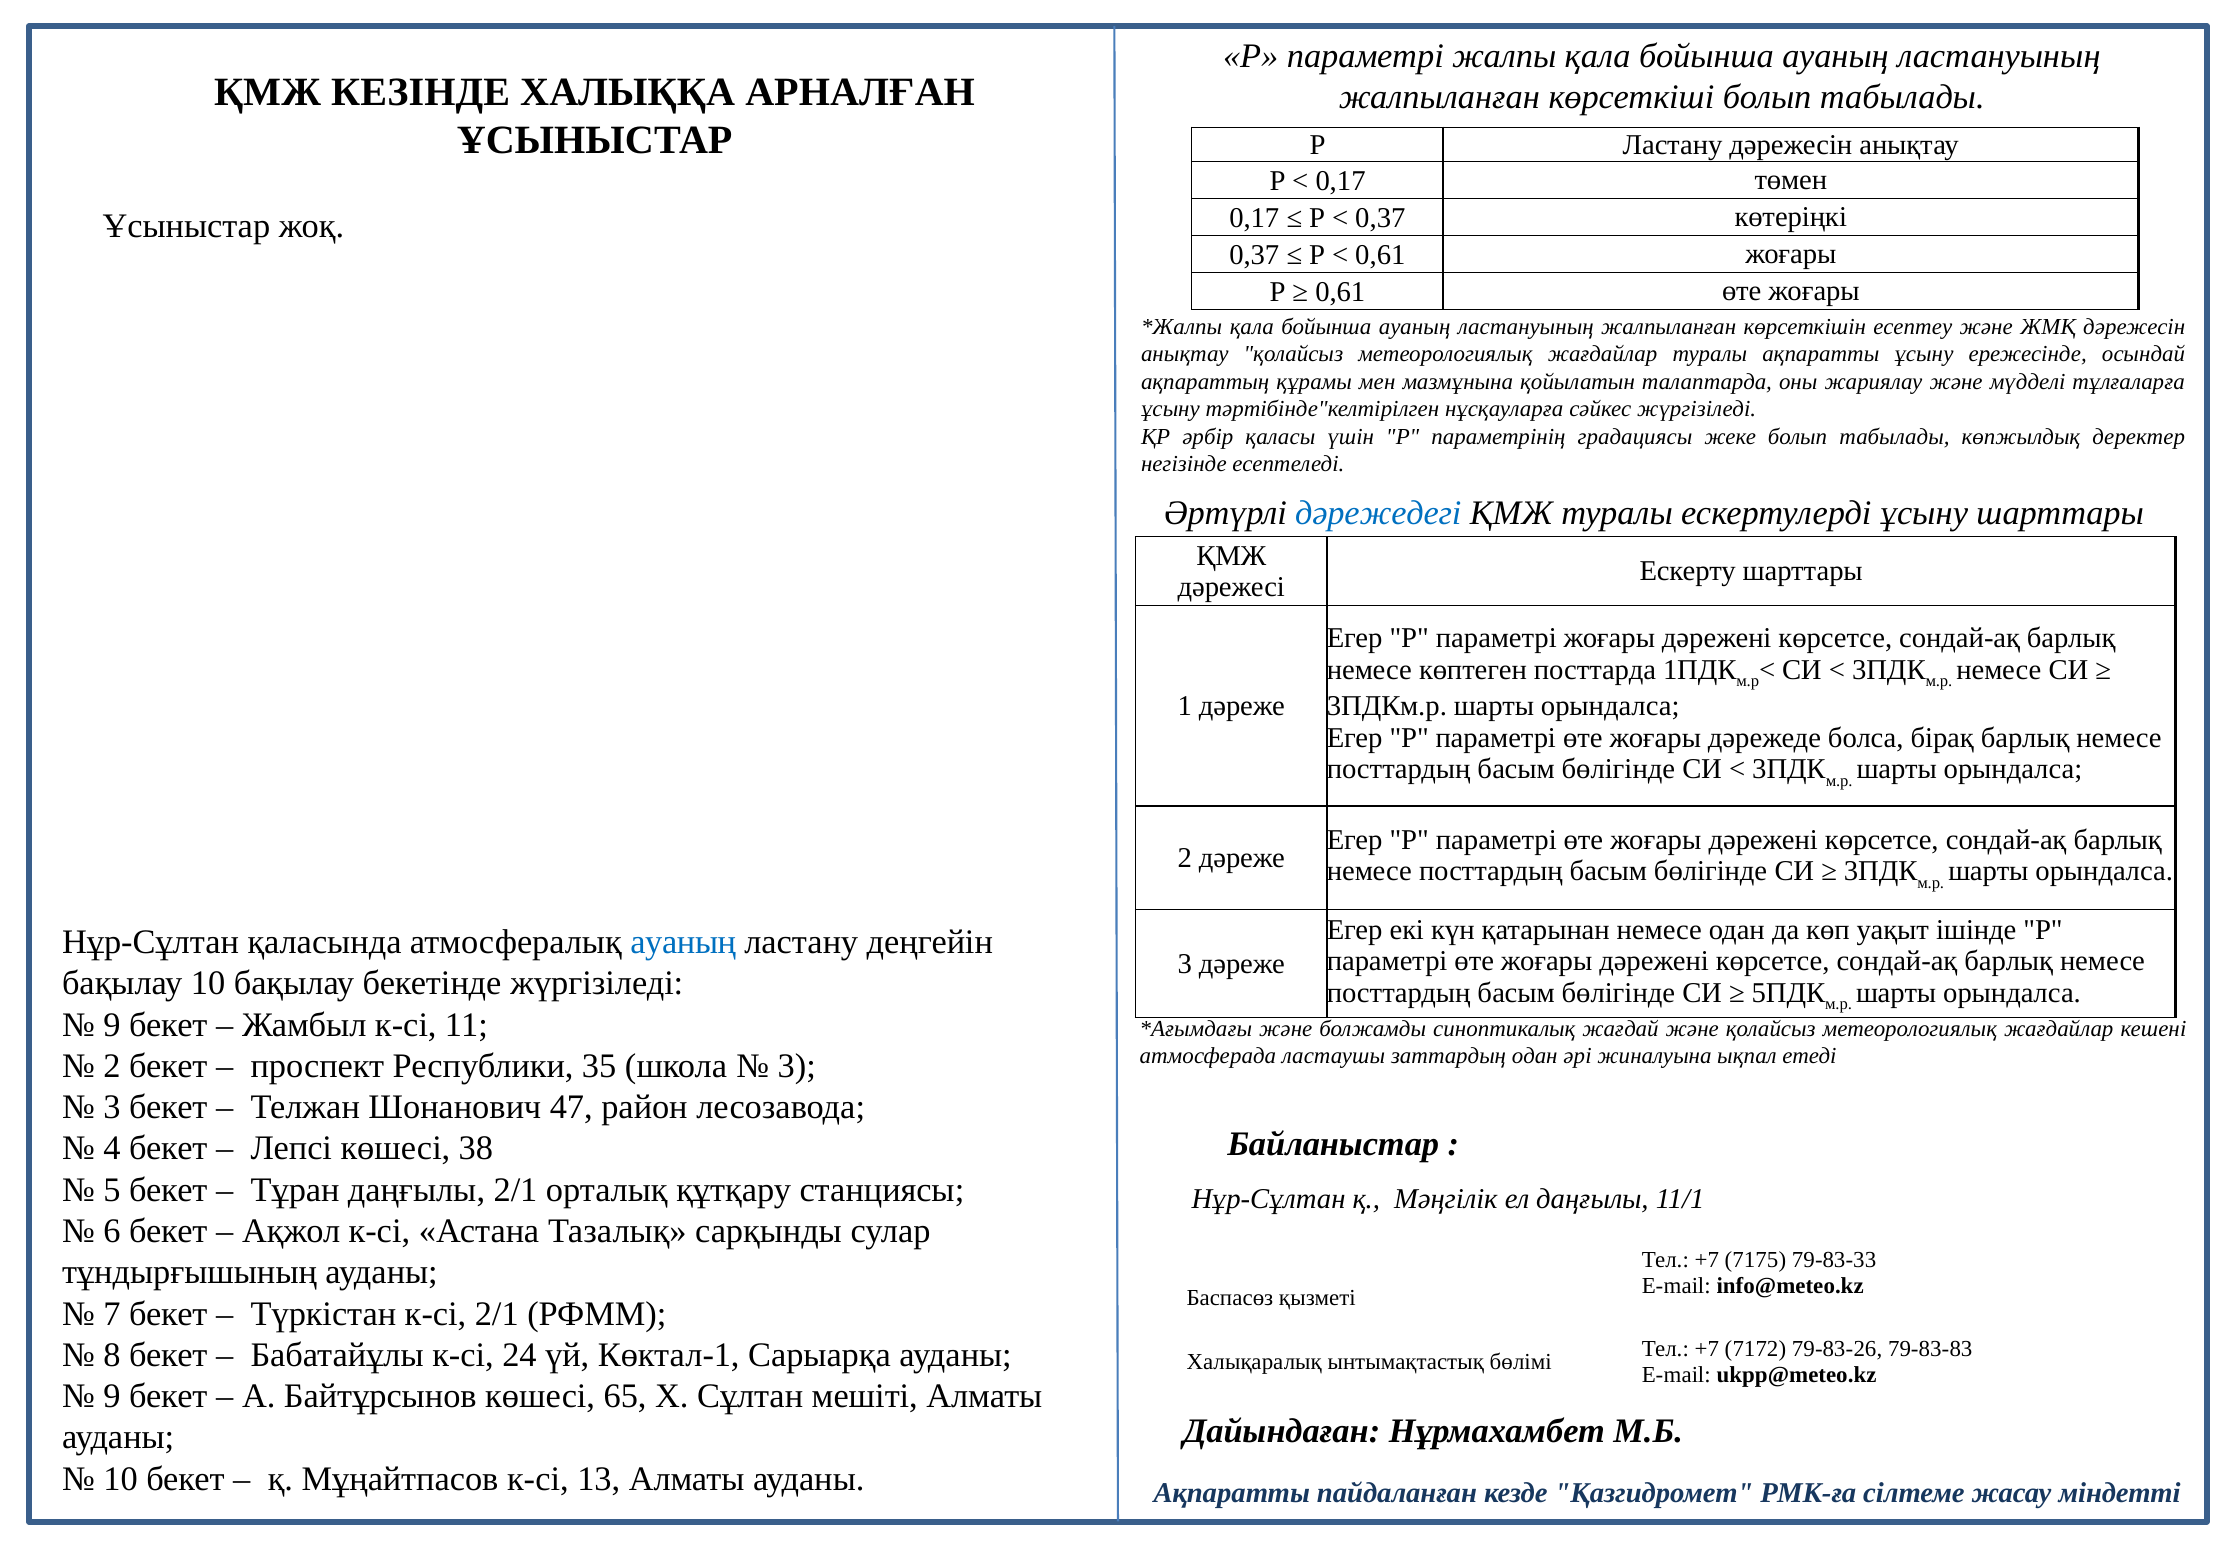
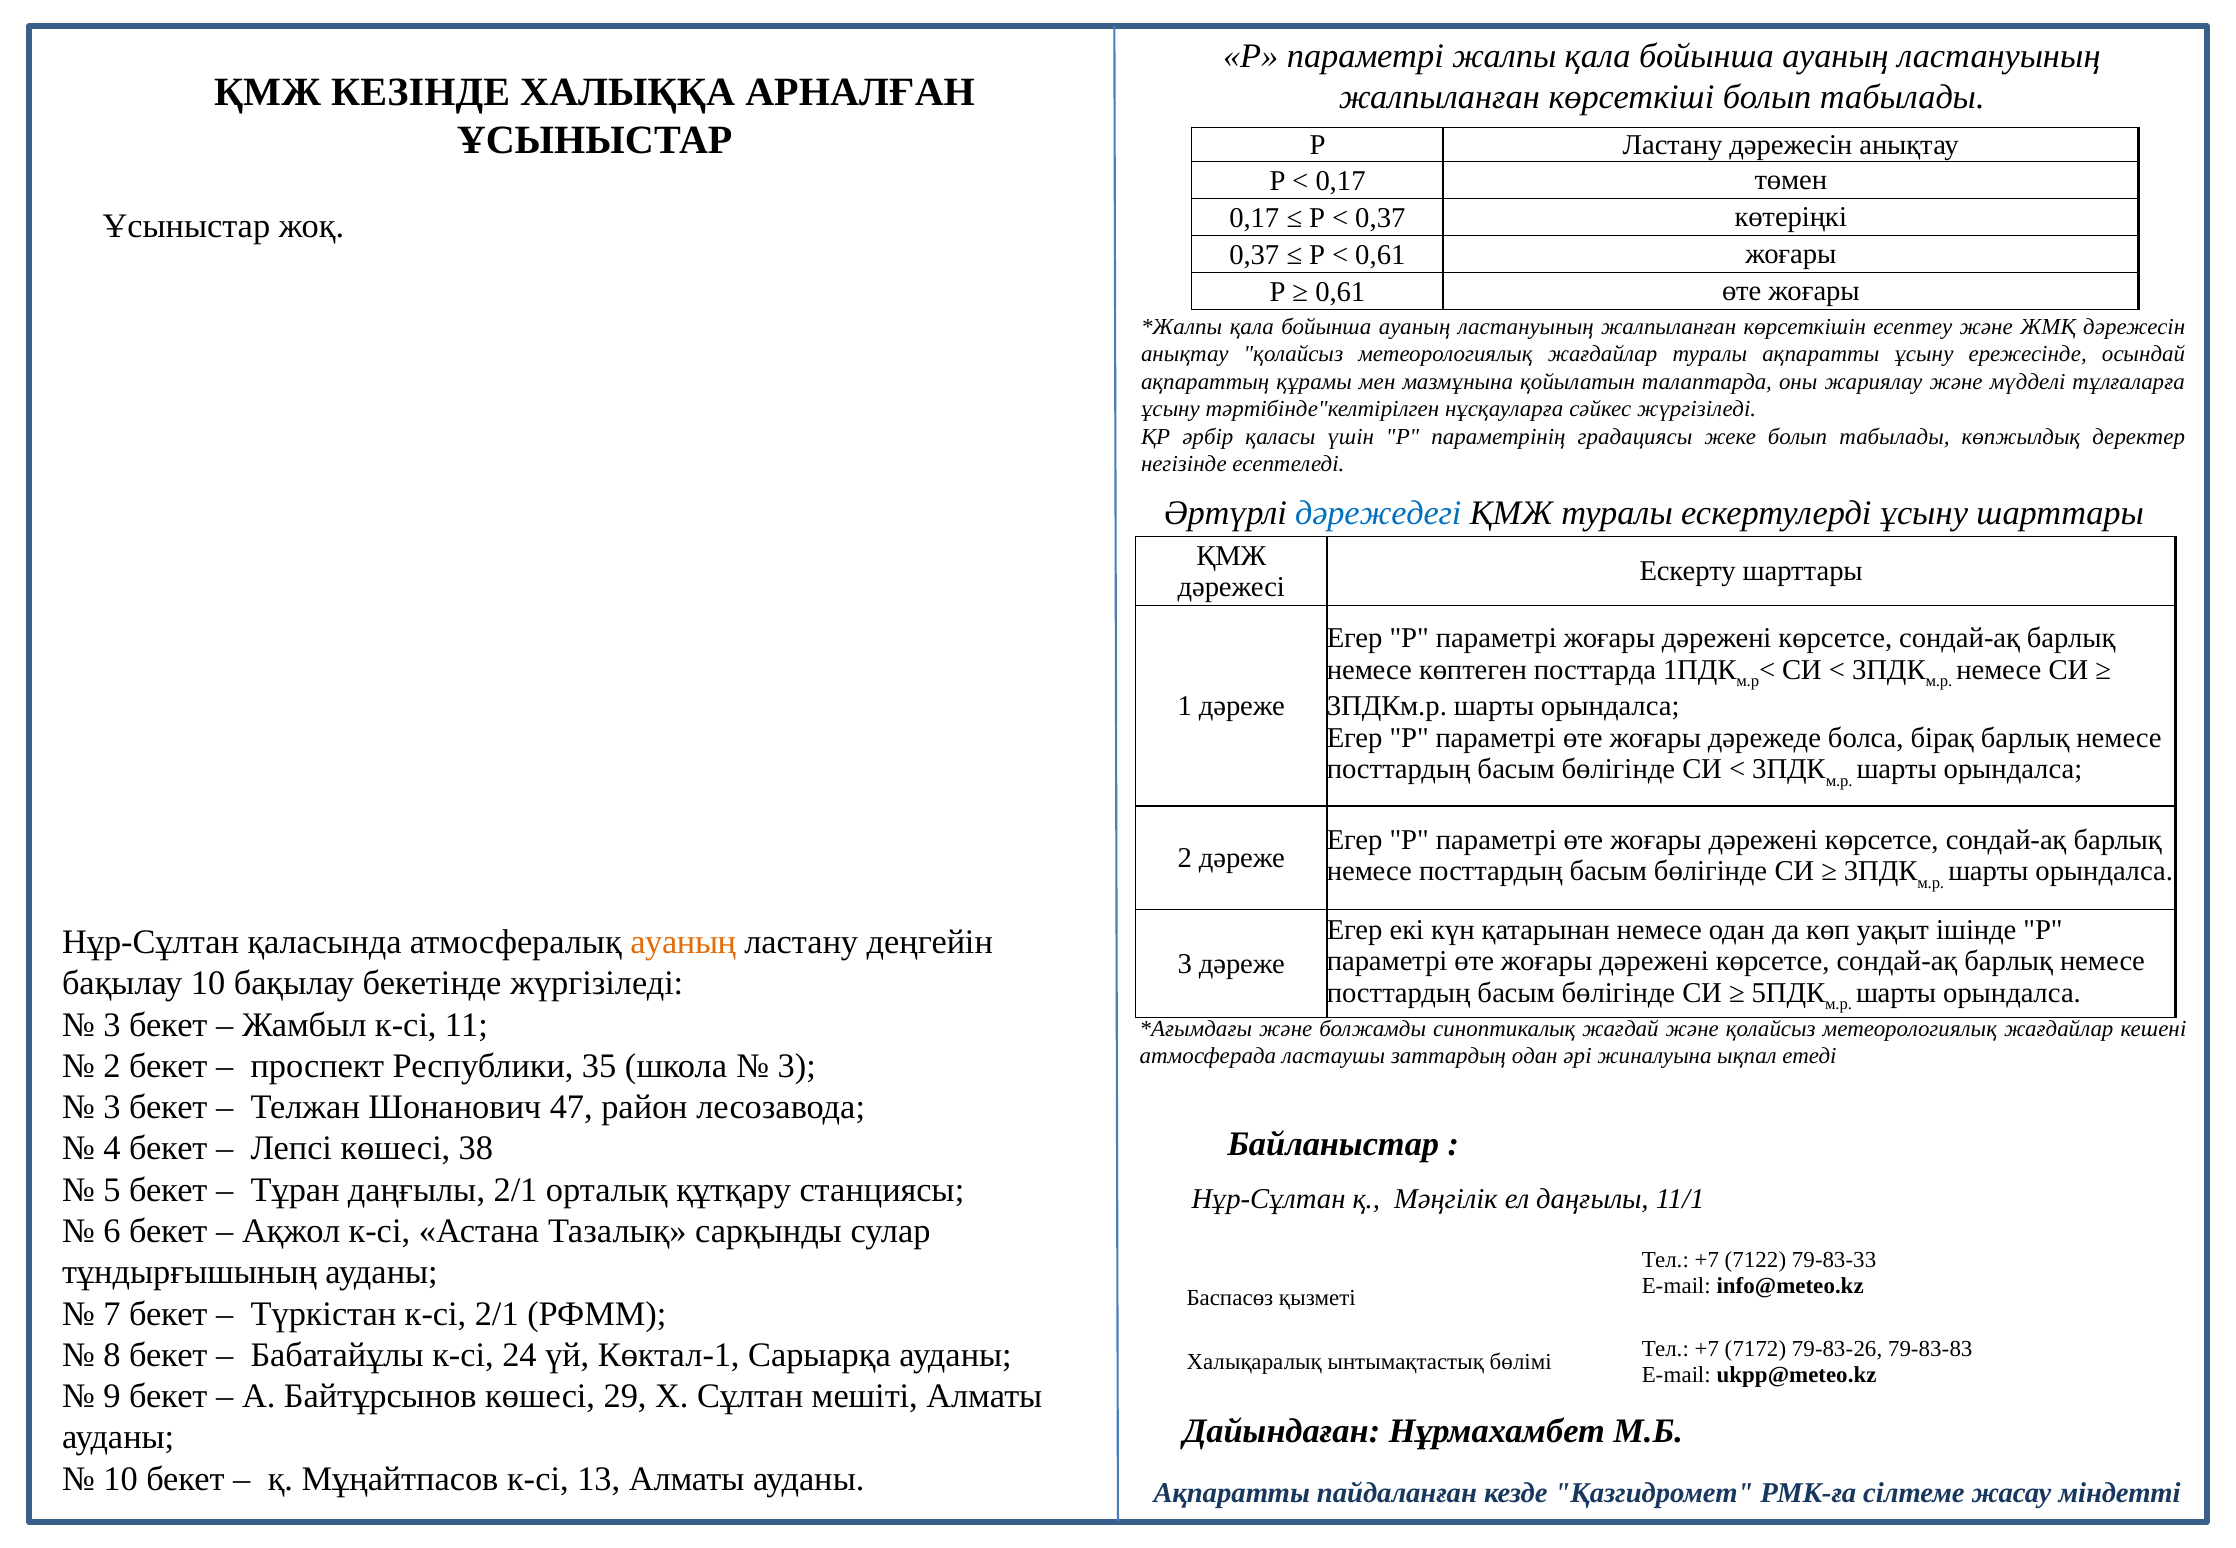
ауаның colour: blue -> orange (683, 942)
9: 9 -> 3 (112, 1025)
7175: 7175 -> 7122 (1755, 1260)
65: 65 -> 29 (625, 1396)
